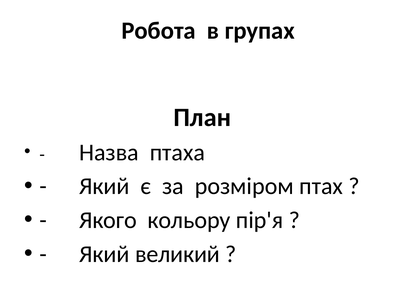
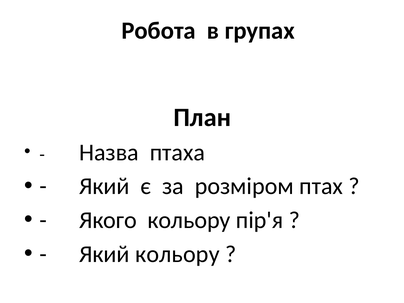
Який великий: великий -> кольору (177, 254)
